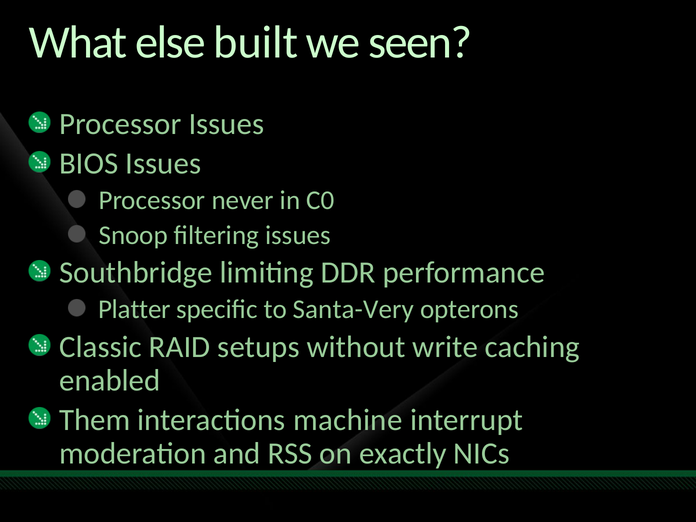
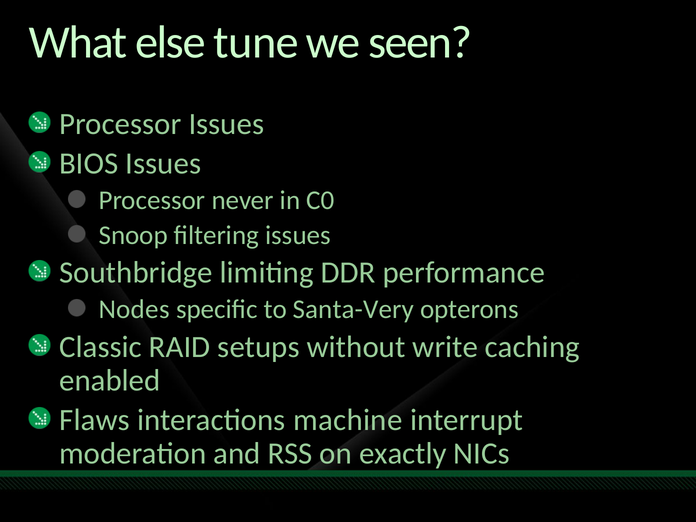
built: built -> tune (256, 42)
Platter: Platter -> Nodes (134, 309)
Them: Them -> Flaws (95, 420)
